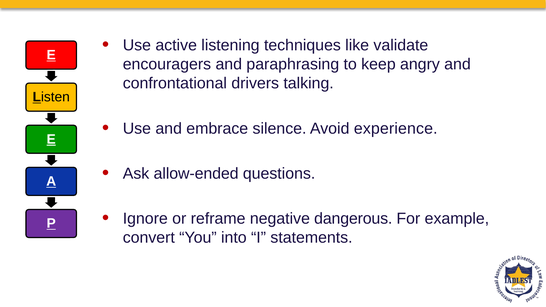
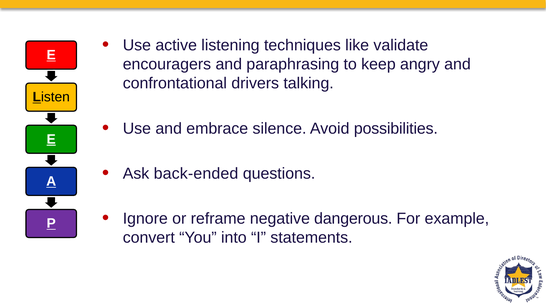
experience: experience -> possibilities (396, 128)
allow-ended: allow-ended -> back-ended (196, 174)
